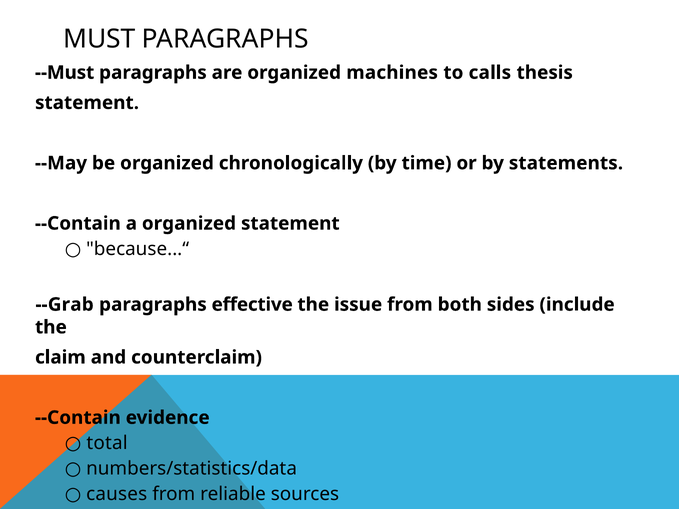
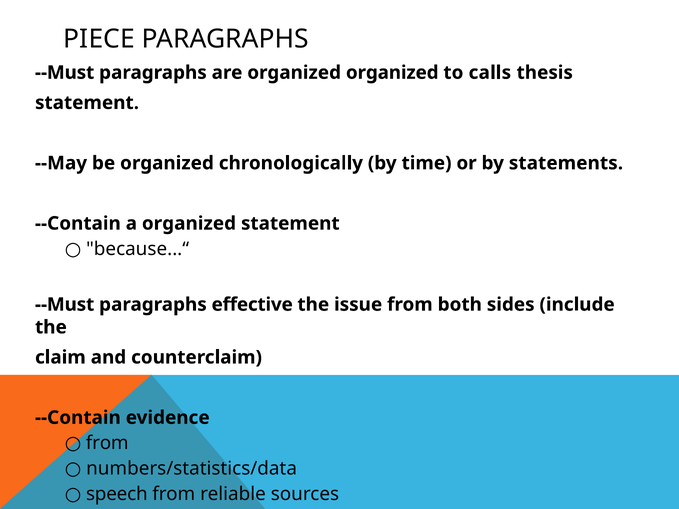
MUST: MUST -> PIECE (99, 39)
organized machines: machines -> organized (392, 73)
--Grab: --Grab -> --Must (65, 305)
total: total -> from (107, 443)
causes: causes -> speech (117, 494)
